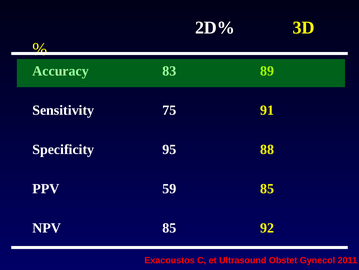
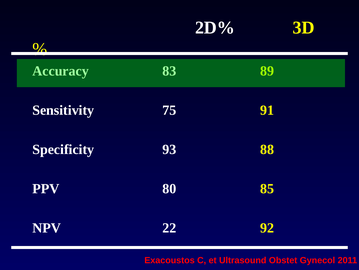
95: 95 -> 93 (169, 149)
59: 59 -> 80 (169, 188)
NPV 85: 85 -> 22 (169, 227)
